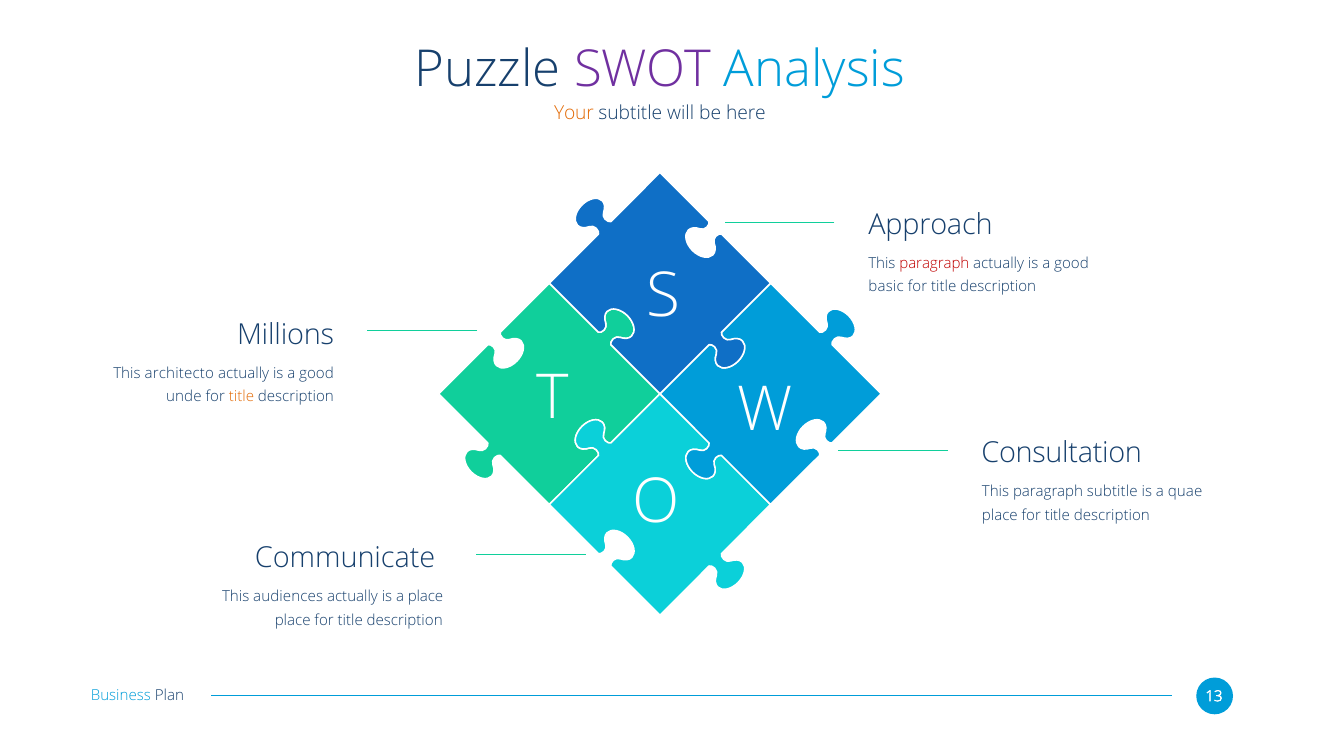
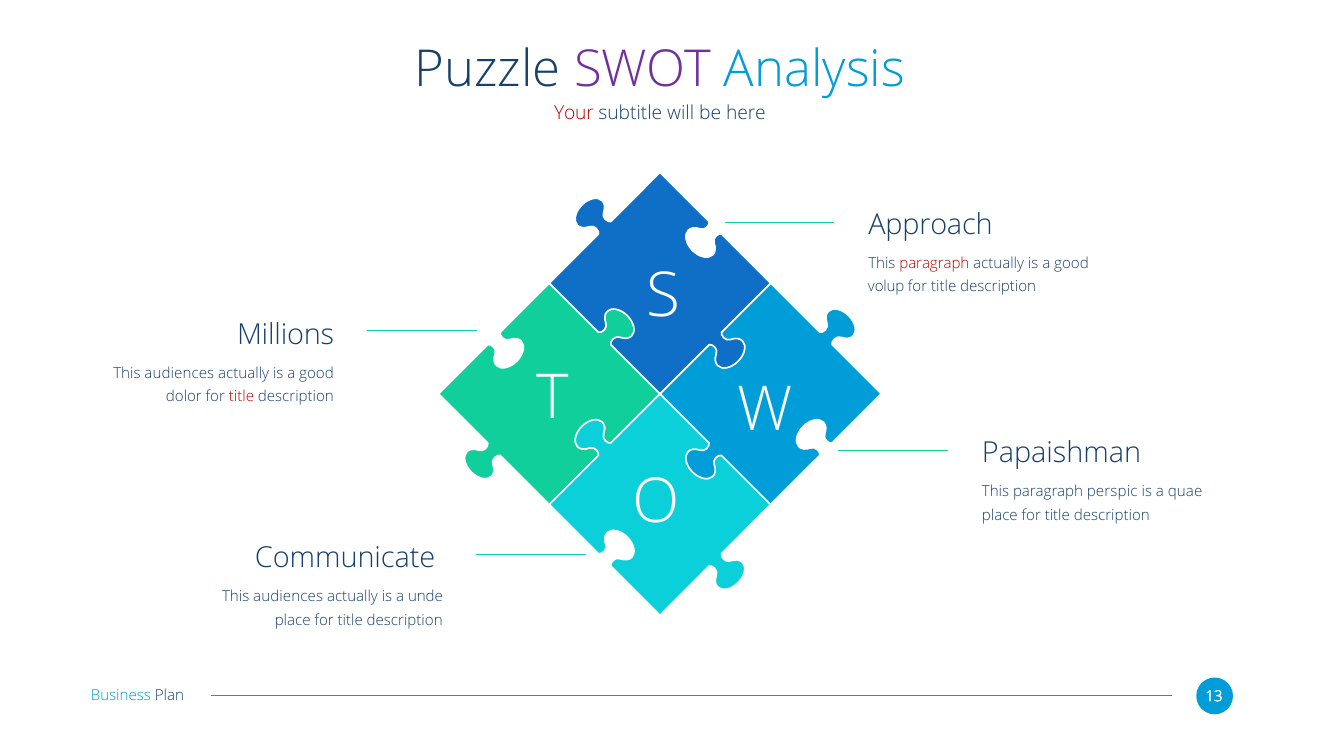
Your colour: orange -> red (574, 113)
basic: basic -> volup (886, 286)
architecto: architecto -> audiences (179, 373)
unde: unde -> dolor (184, 396)
title colour: orange -> red (241, 396)
Consultation: Consultation -> Papaishman (1062, 453)
paragraph subtitle: subtitle -> perspic (1112, 491)
a place: place -> unde (425, 596)
